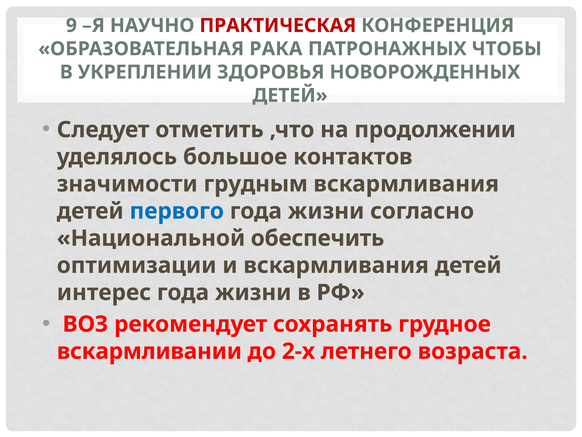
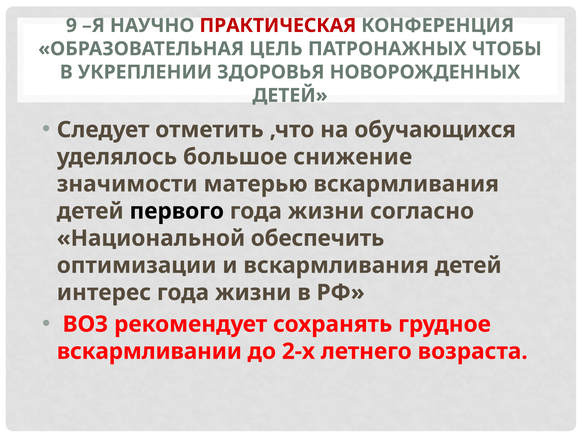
РАКА: РАКА -> ЦЕЛЬ (276, 49)
продолжении: продолжении -> обучающихся (435, 130)
контактов: контактов -> снижение (353, 157)
грудным: грудным -> матерью (256, 184)
первого colour: blue -> black (177, 211)
